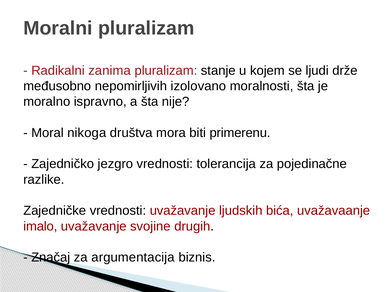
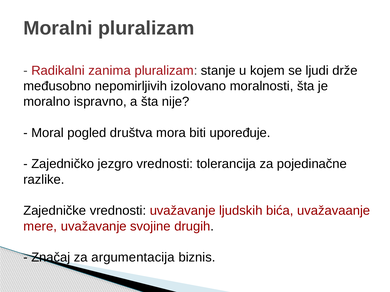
nikoga: nikoga -> pogled (87, 133)
primerenu: primerenu -> upoređuje (240, 133)
imalo: imalo -> mere (40, 227)
